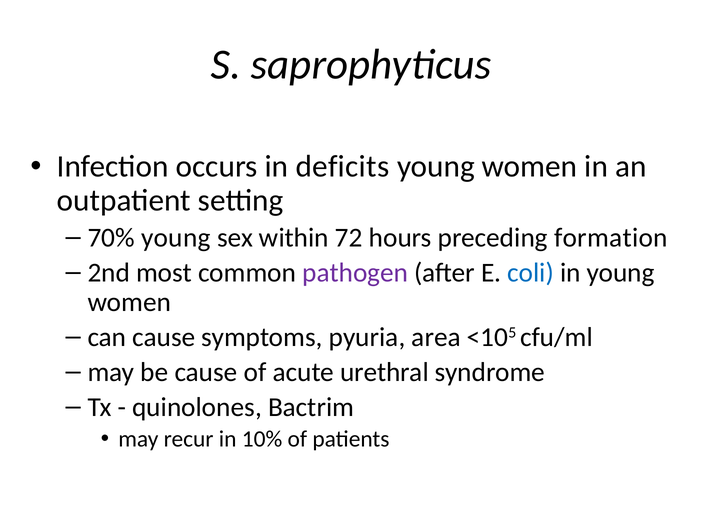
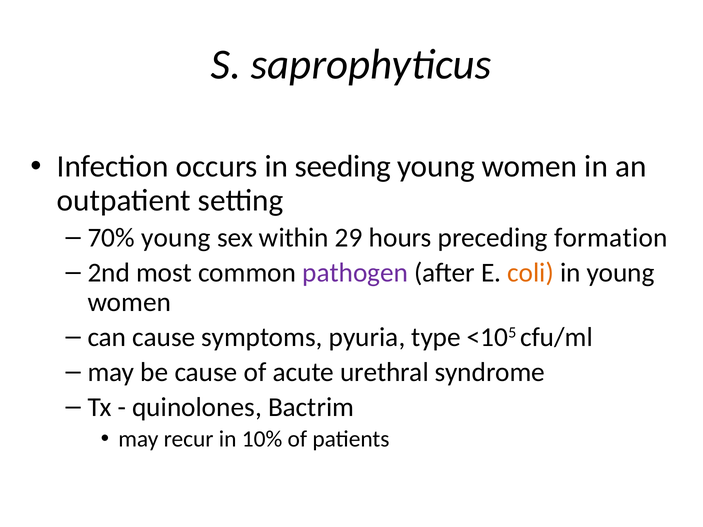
deficits: deficits -> seeding (343, 167)
72: 72 -> 29 (349, 238)
coli colour: blue -> orange (531, 273)
area: area -> type (436, 337)
